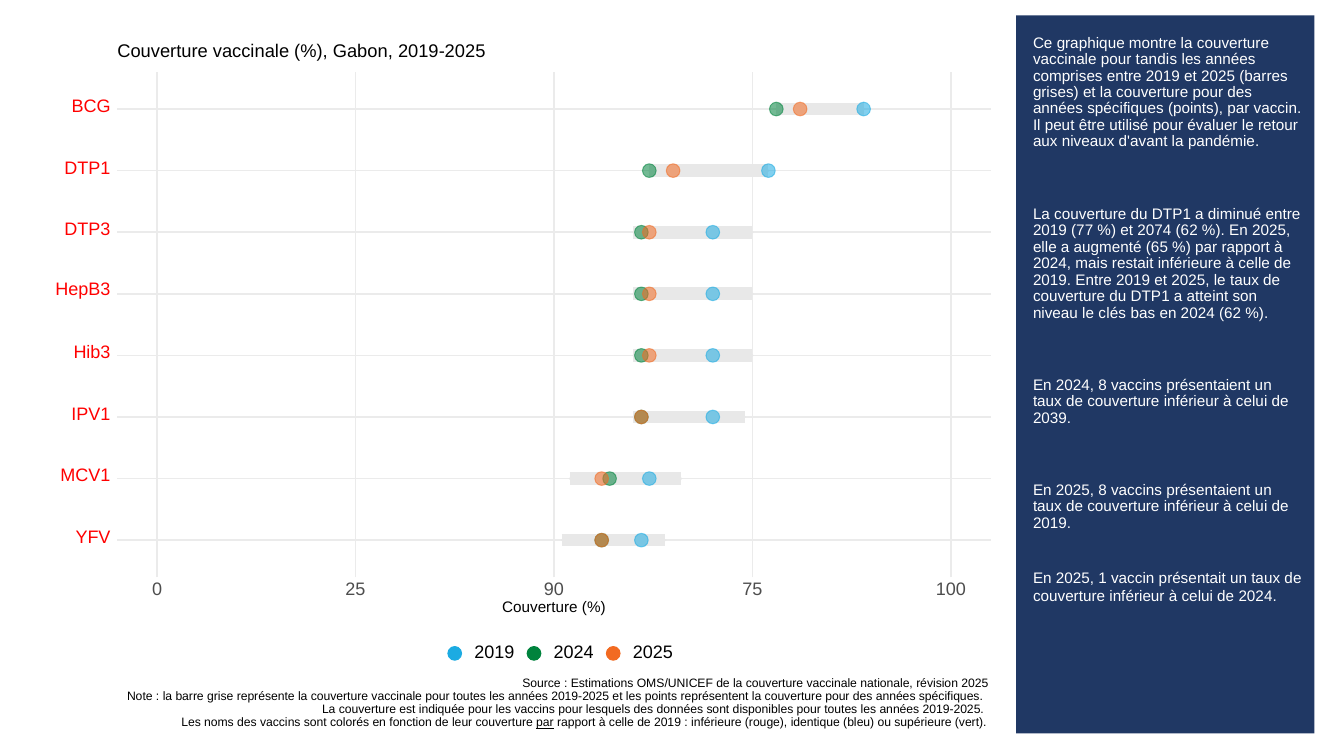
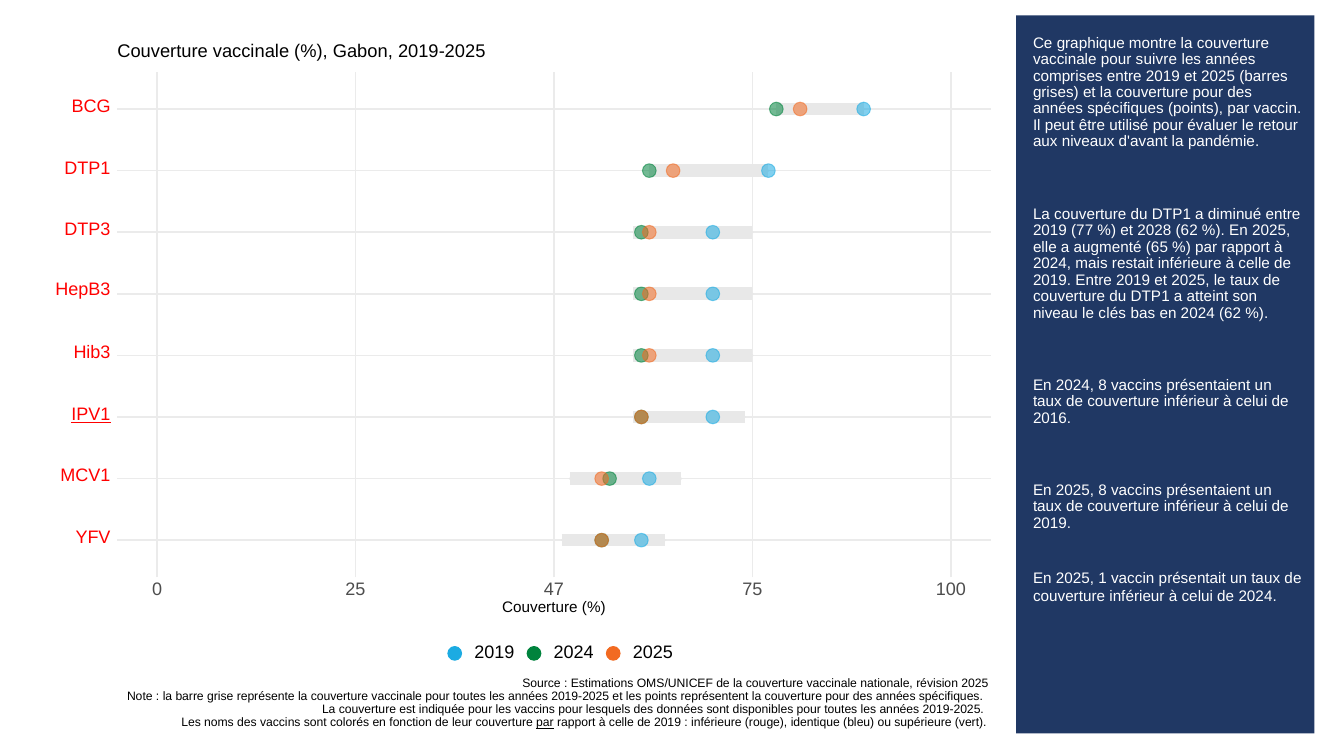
tandis: tandis -> suivre (1156, 60)
2074: 2074 -> 2028 (1154, 231)
IPV1 underline: none -> present (91, 414)
2039: 2039 -> 2016 (1052, 418)
90: 90 -> 47 (554, 589)
